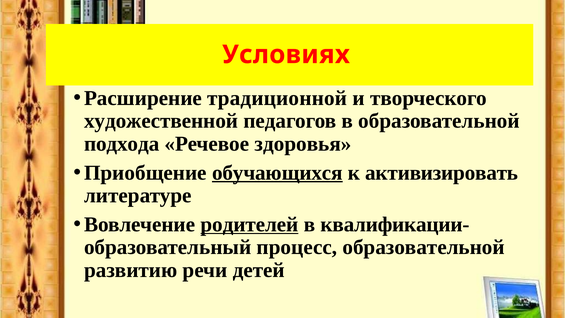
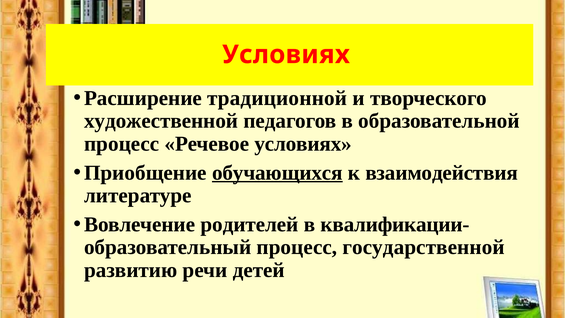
подхода: подхода -> процесс (122, 144)
Речевое здоровья: здоровья -> условиях (303, 144)
активизировать: активизировать -> взаимодействия (442, 173)
родителей underline: present -> none (250, 224)
процесс образовательной: образовательной -> государственной (424, 247)
